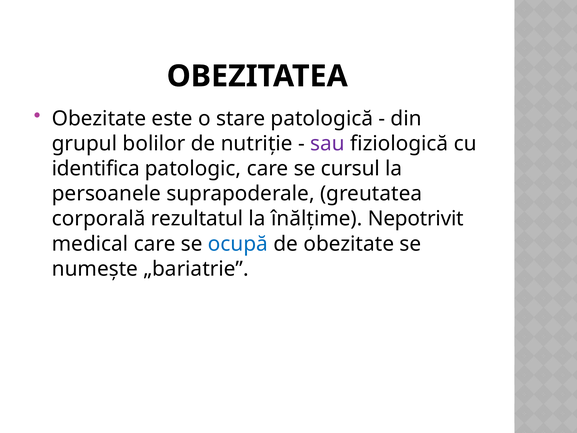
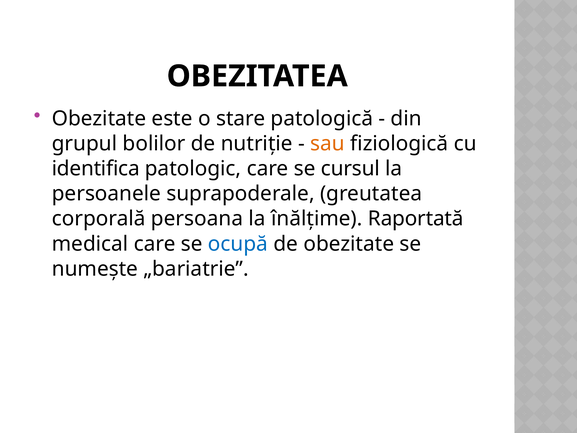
sau colour: purple -> orange (328, 143)
rezultatul: rezultatul -> persoana (197, 219)
Nepotrivit: Nepotrivit -> Raportată (416, 219)
